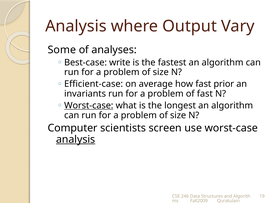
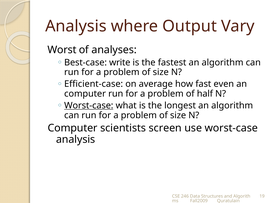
Some: Some -> Worst (62, 50)
prior: prior -> even (224, 84)
invariants: invariants -> computer (85, 94)
of fast: fast -> half (205, 94)
analysis underline: present -> none (76, 140)
